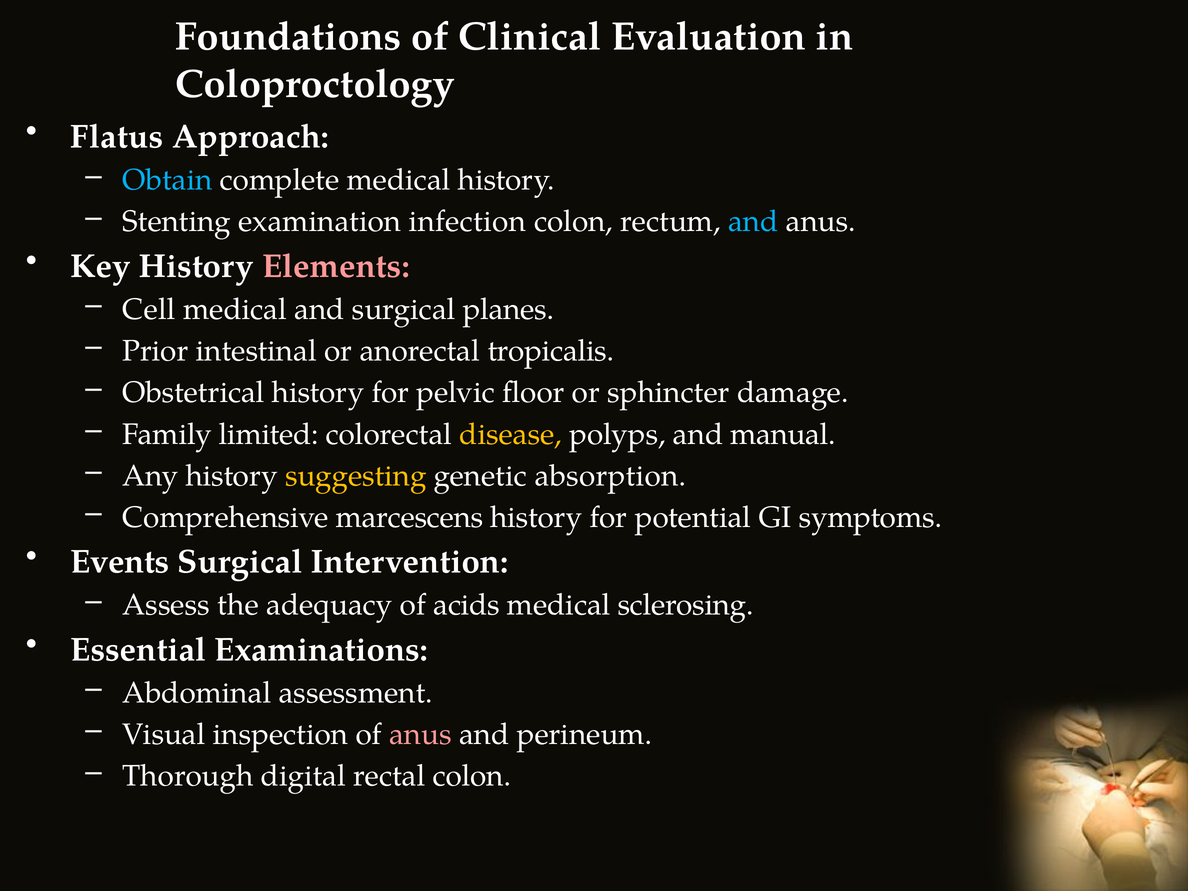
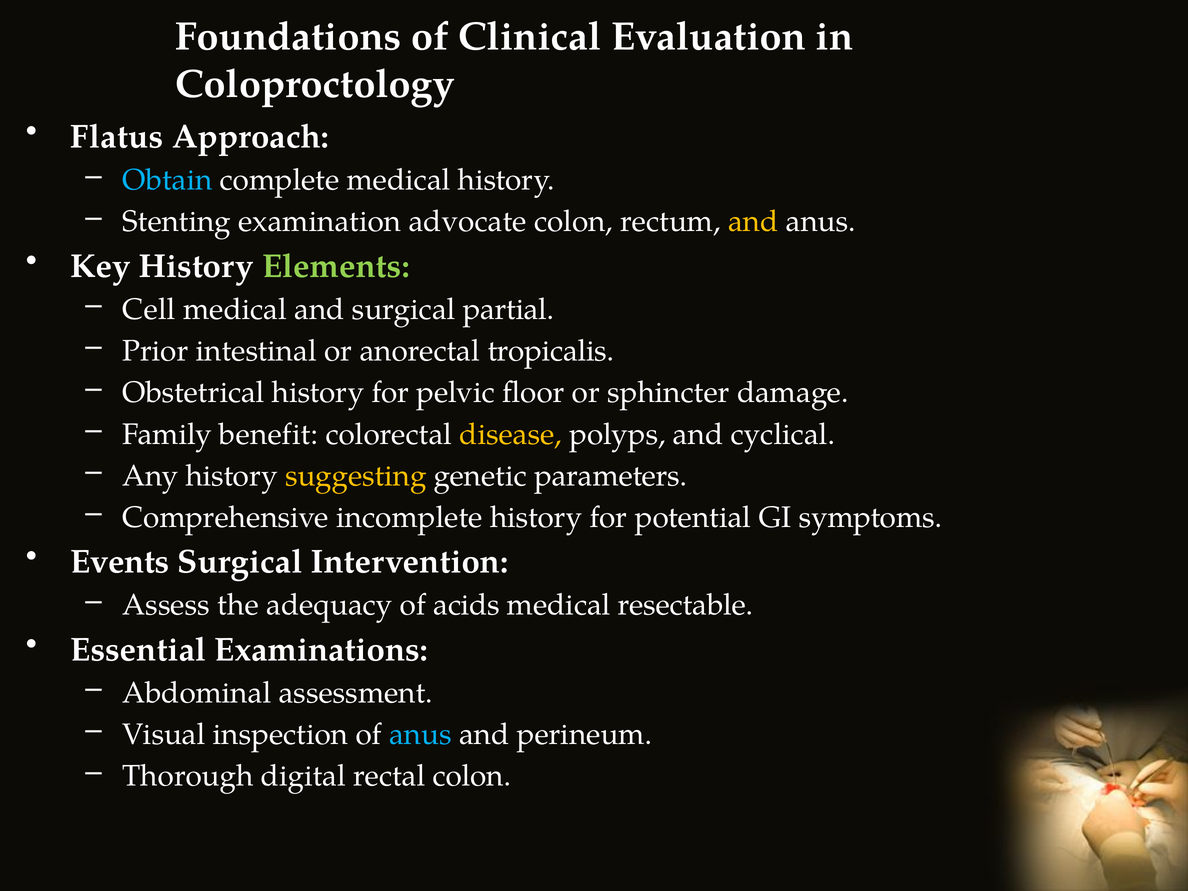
infection: infection -> advocate (468, 222)
and colour: light blue -> yellow (753, 222)
Elements colour: pink -> light green (336, 266)
planes: planes -> partial (508, 309)
limited: limited -> benefit (269, 434)
manual: manual -> cyclical (783, 434)
absorption: absorption -> parameters (611, 476)
marcescens: marcescens -> incomplete (409, 517)
sclerosing: sclerosing -> resectable (686, 605)
anus colour: pink -> light blue (420, 735)
